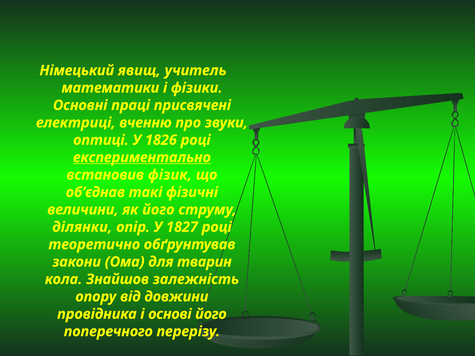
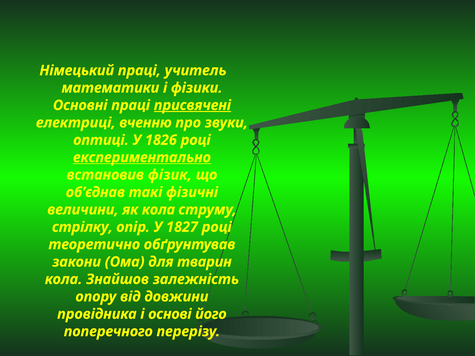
Німецький явищ: явищ -> праці (139, 71)
присвячені underline: none -> present (192, 105)
як його: його -> кола (158, 210)
ділянки: ділянки -> стрілку (82, 227)
